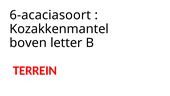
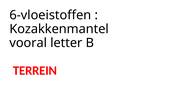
6-acaciasoort: 6-acaciasoort -> 6-vloeistoffen (50, 15)
boven: boven -> vooral (28, 43)
